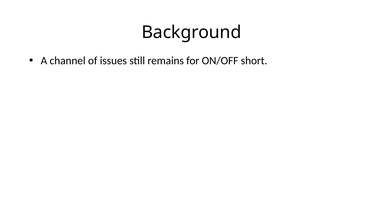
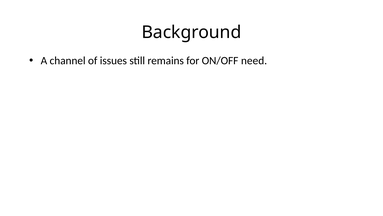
short: short -> need (254, 60)
